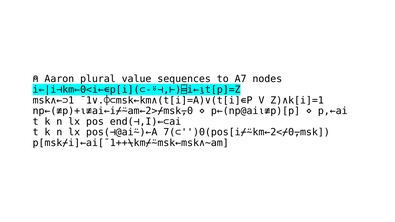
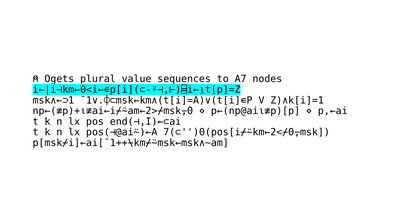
Aaron: Aaron -> Ogets (59, 79)
